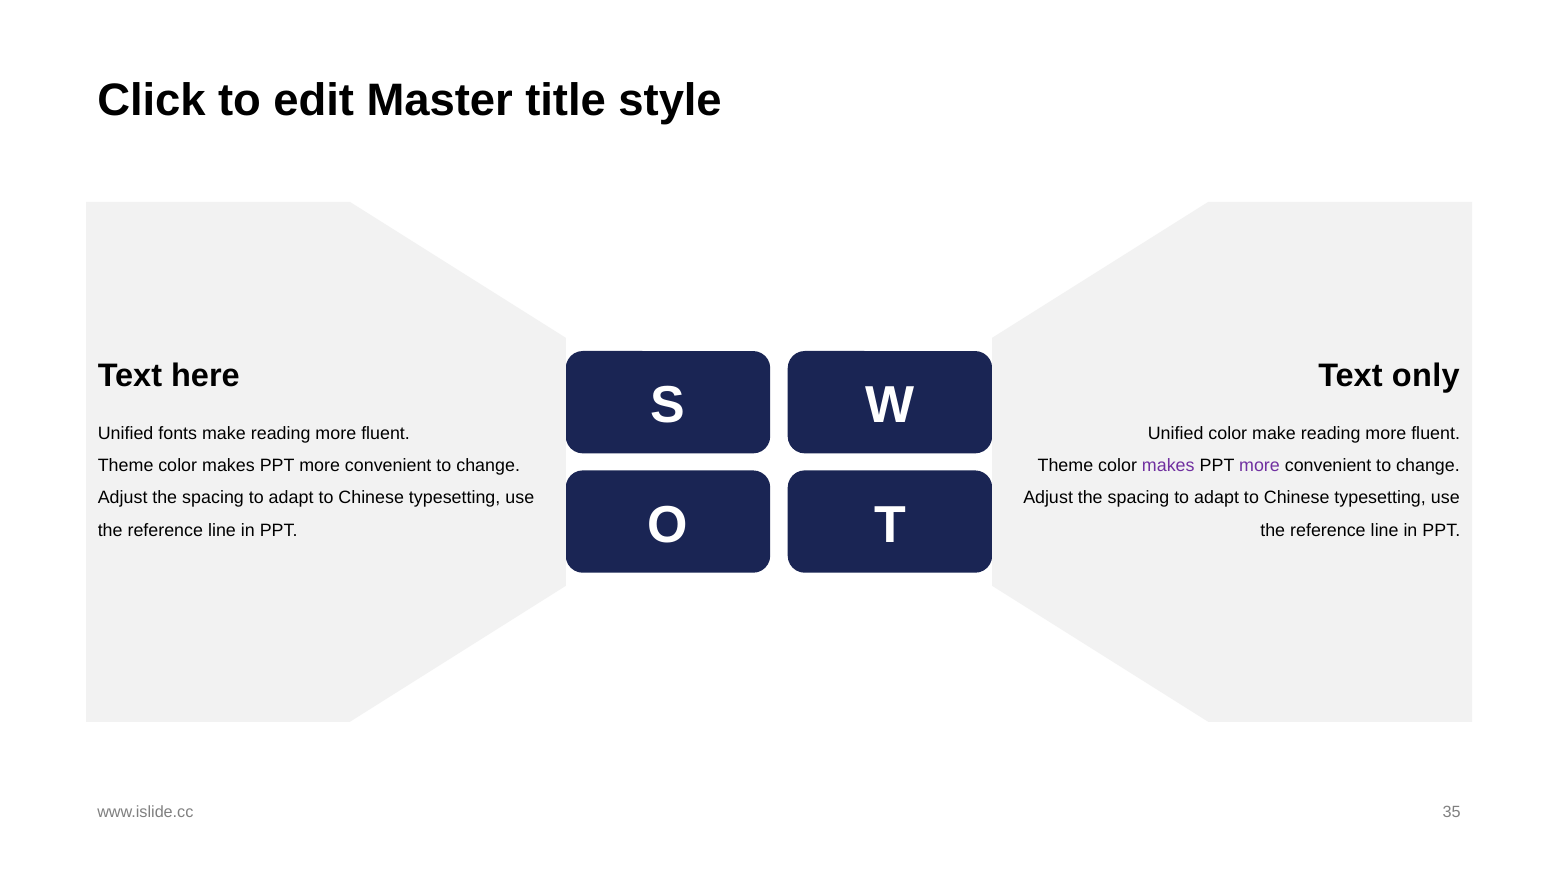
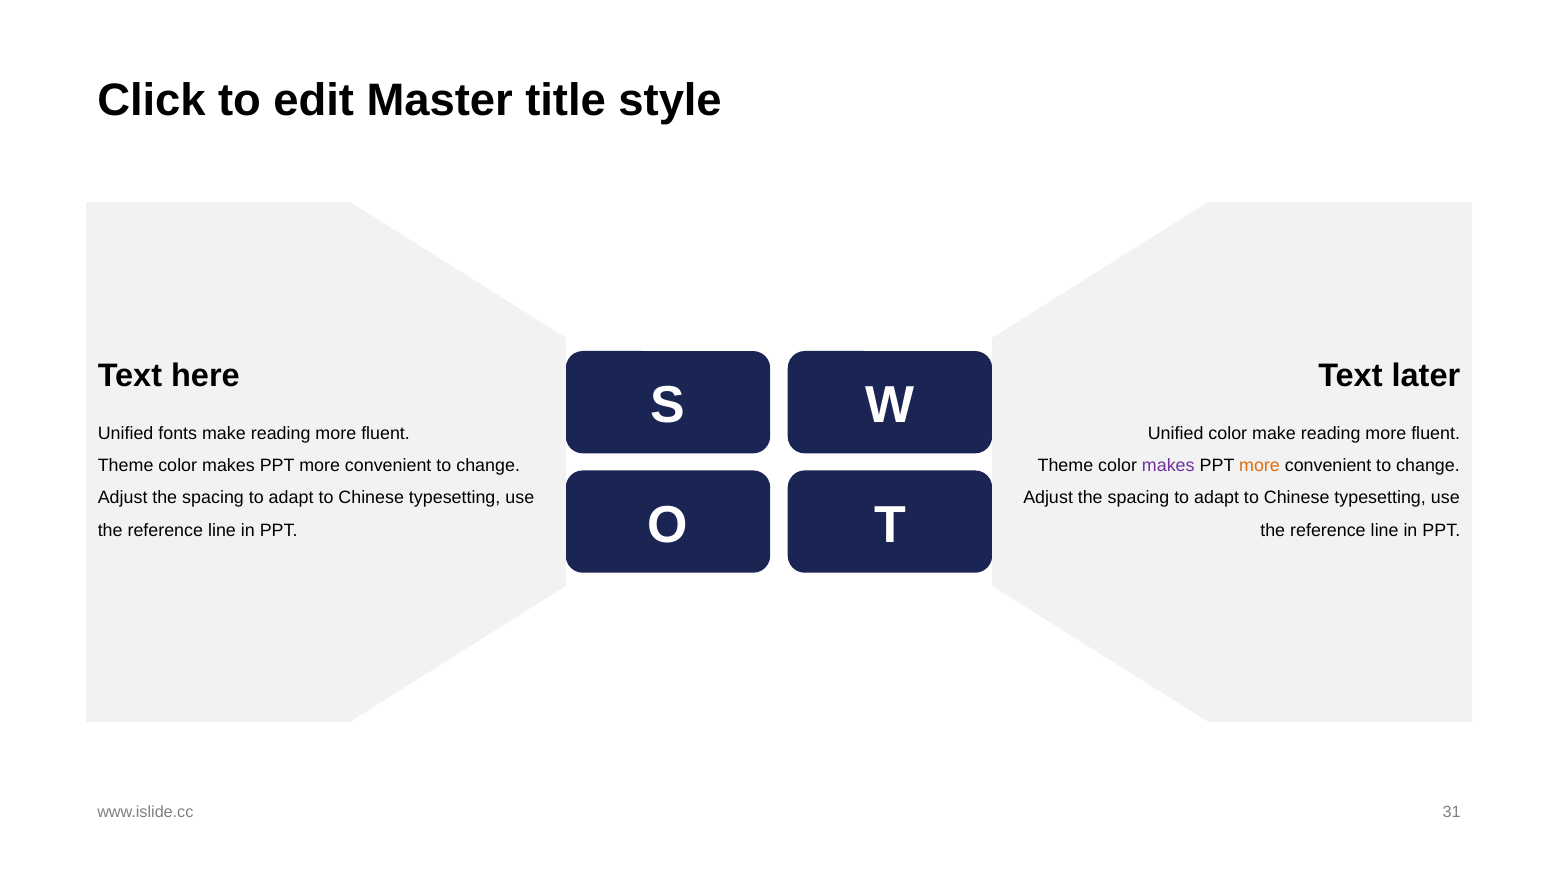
only: only -> later (1426, 376)
more colour: purple -> orange (1259, 465)
35: 35 -> 31 (1452, 812)
